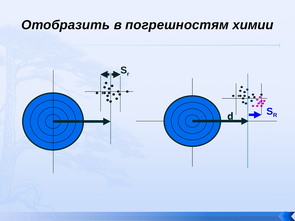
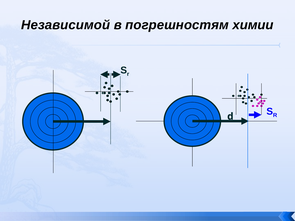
Отобразить: Отобразить -> Независимой (66, 25)
